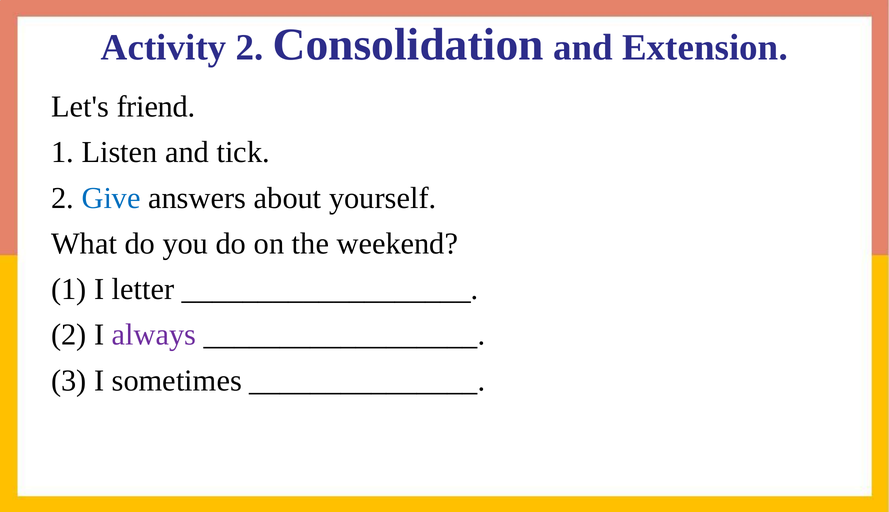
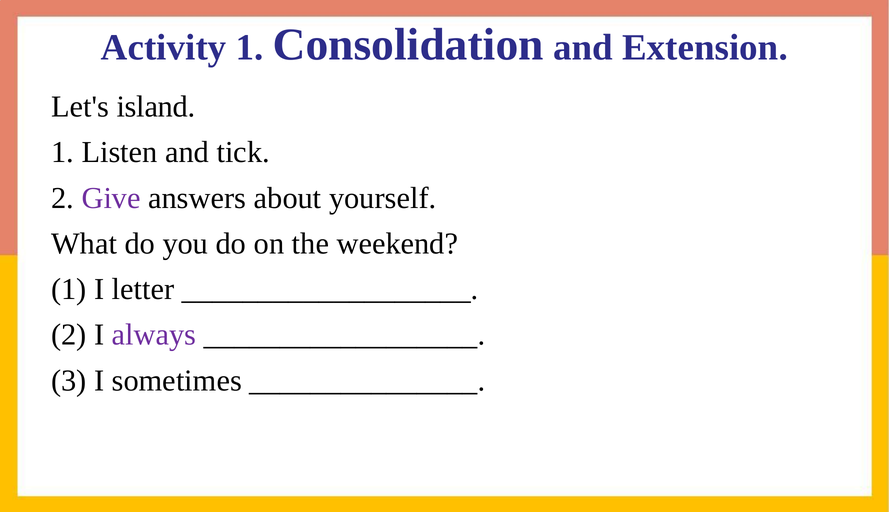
Activity 2: 2 -> 1 (250, 48)
friend: friend -> island (156, 107)
Give colour: blue -> purple (111, 198)
